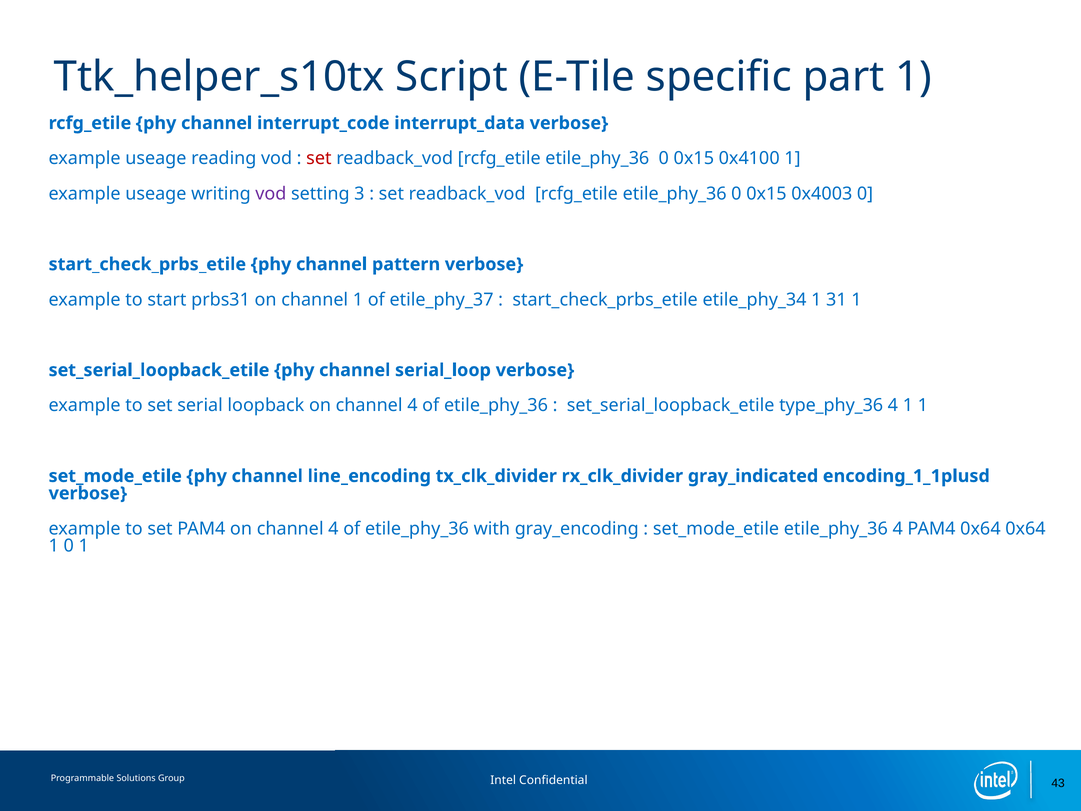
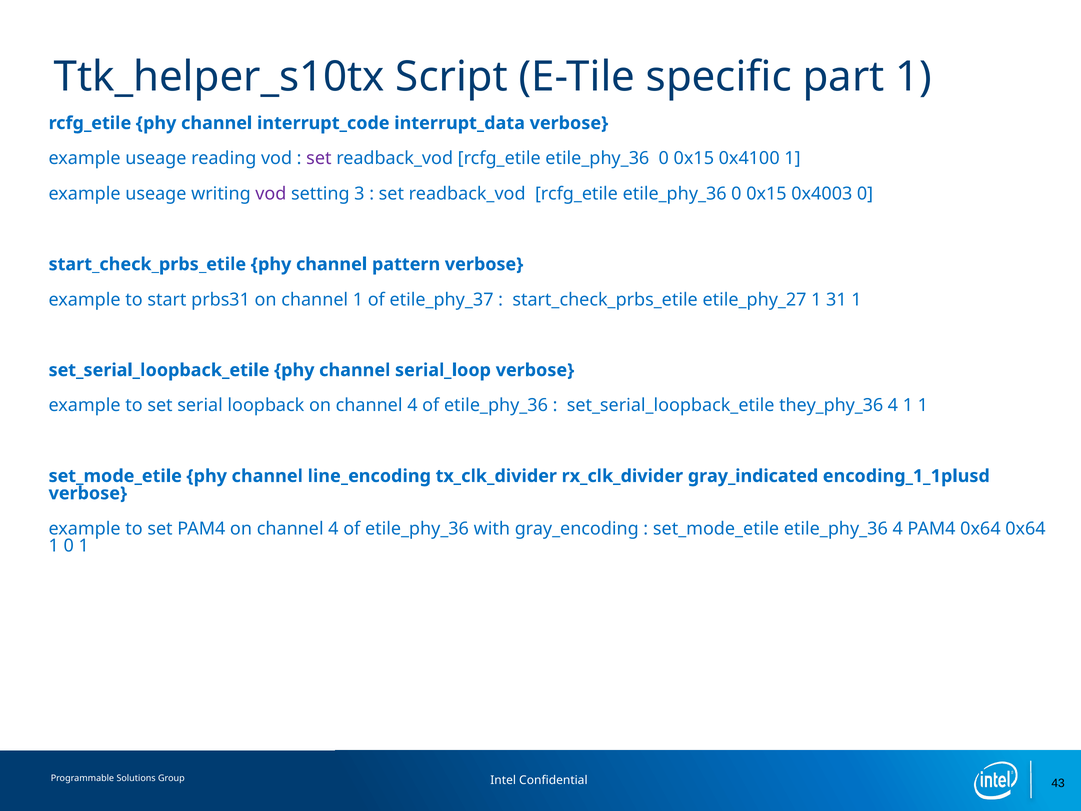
set colour: red -> purple (319, 158)
etile_phy_34: etile_phy_34 -> etile_phy_27 (755, 300)
type_phy_36: type_phy_36 -> they_phy_36 (831, 405)
